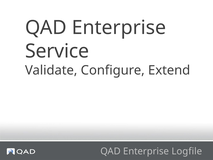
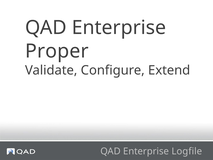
Service: Service -> Proper (57, 51)
